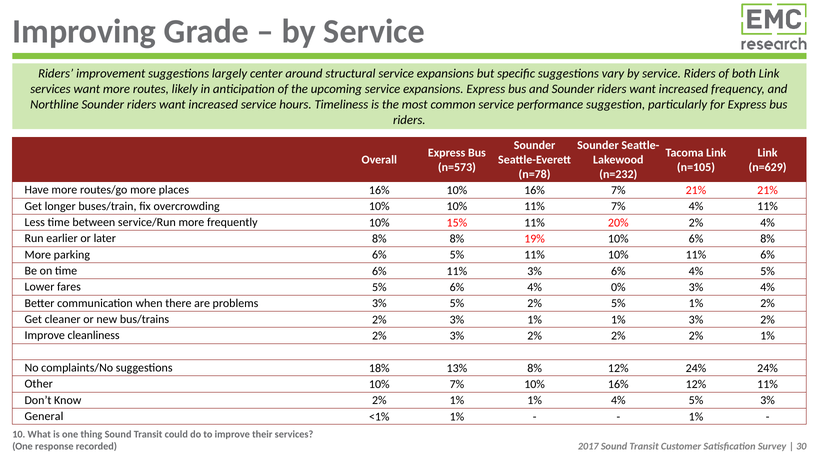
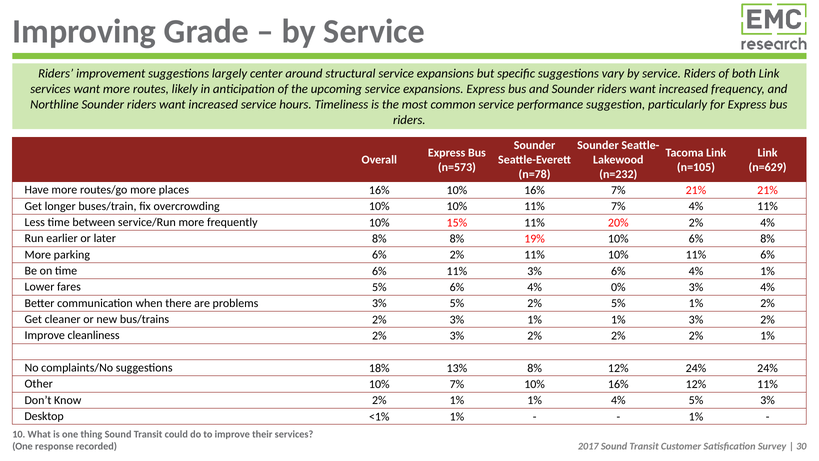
6% 5%: 5% -> 2% (457, 255)
6% 4% 5%: 5% -> 1% (768, 271)
General: General -> Desktop (44, 416)
